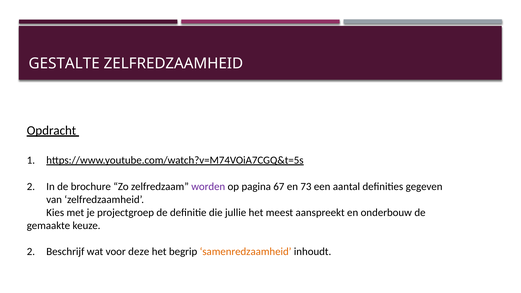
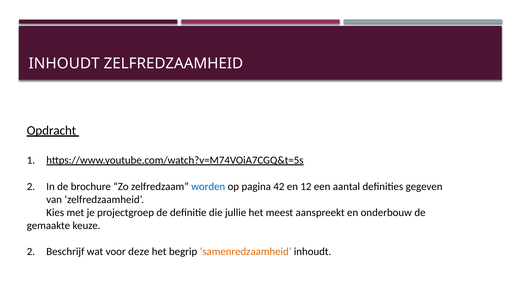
GESTALTE: GESTALTE -> INHOUDT (64, 63)
worden colour: purple -> blue (208, 187)
67: 67 -> 42 (279, 187)
73: 73 -> 12 (306, 187)
